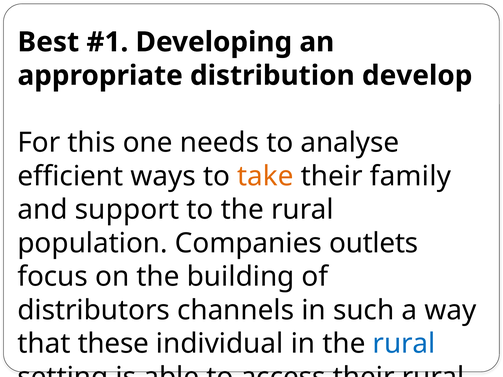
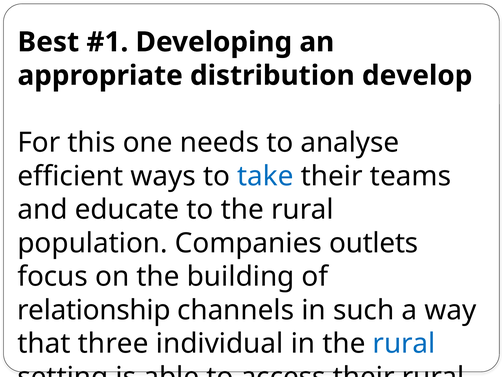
take colour: orange -> blue (265, 176)
family: family -> teams (411, 176)
support: support -> educate (127, 210)
distributors: distributors -> relationship (94, 310)
these: these -> three (113, 344)
